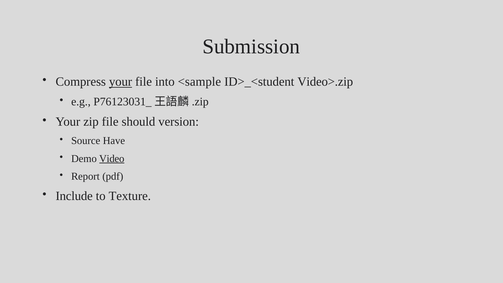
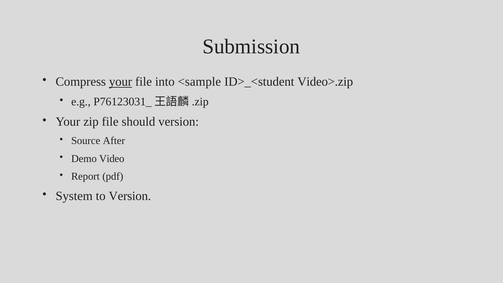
Have: Have -> After (114, 141)
Video underline: present -> none (112, 159)
Include: Include -> System (74, 196)
to Texture: Texture -> Version (130, 196)
